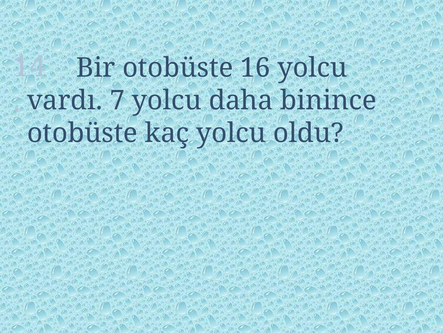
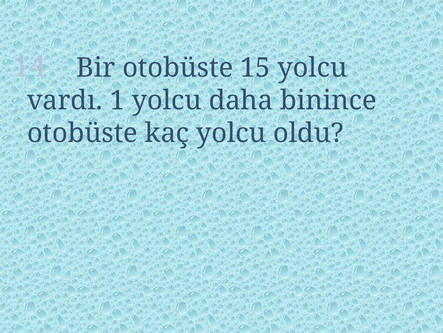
16: 16 -> 15 (255, 68)
7: 7 -> 1 (117, 100)
